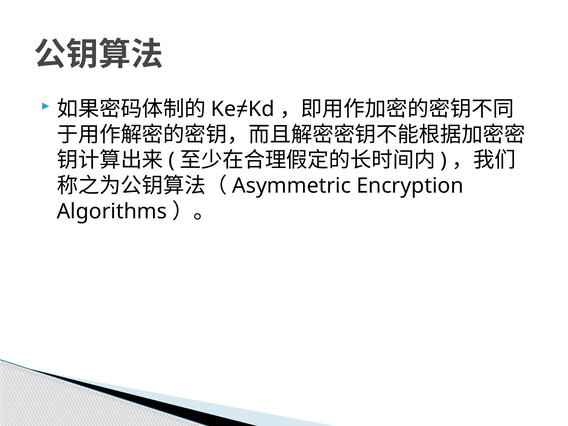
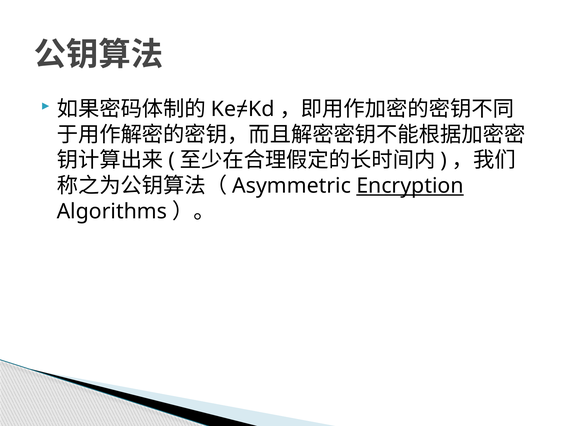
Encryption underline: none -> present (410, 186)
